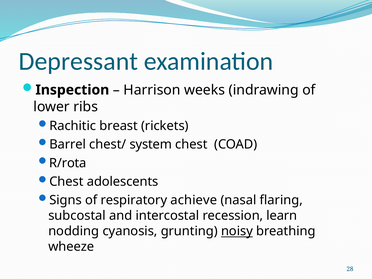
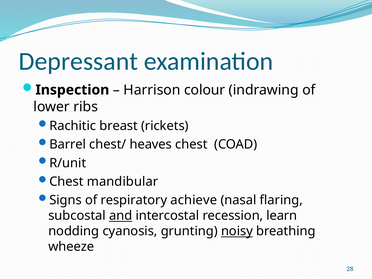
weeks: weeks -> colour (205, 90)
system: system -> heaves (151, 144)
R/rota: R/rota -> R/unit (68, 163)
adolescents: adolescents -> mandibular (123, 182)
and underline: none -> present (121, 216)
